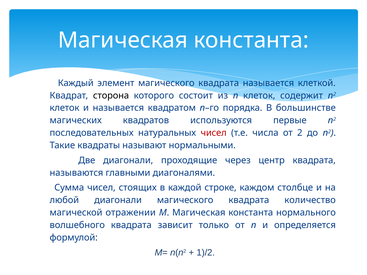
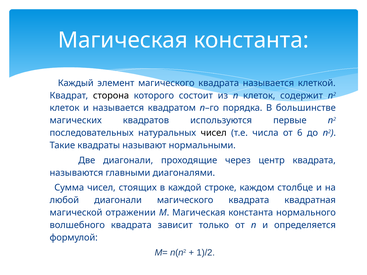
чисел colour: red -> black (214, 133)
2: 2 -> 6 (300, 133)
количество: количество -> квадратная (310, 200)
